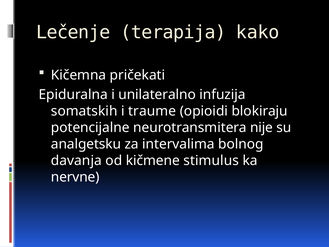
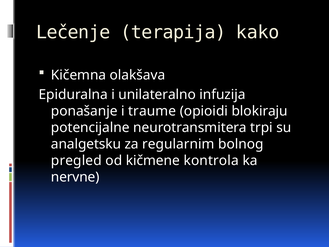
pričekati: pričekati -> olakšava (137, 75)
somatskih: somatskih -> ponašanje (84, 111)
nije: nije -> trpi (261, 128)
intervalima: intervalima -> regularnim (178, 144)
davanja: davanja -> pregled (76, 160)
stimulus: stimulus -> kontrola (211, 160)
